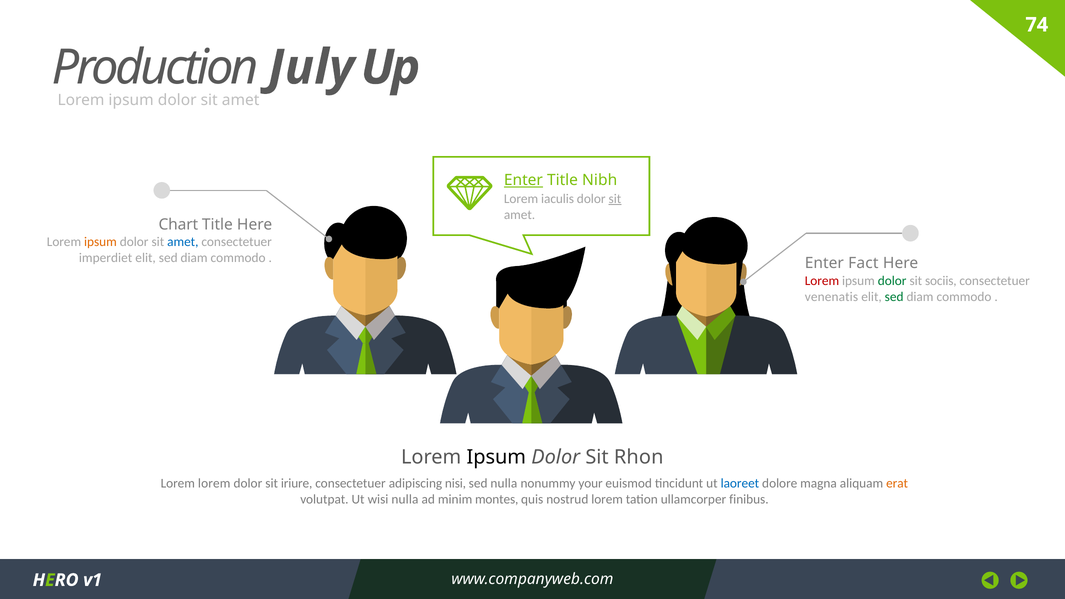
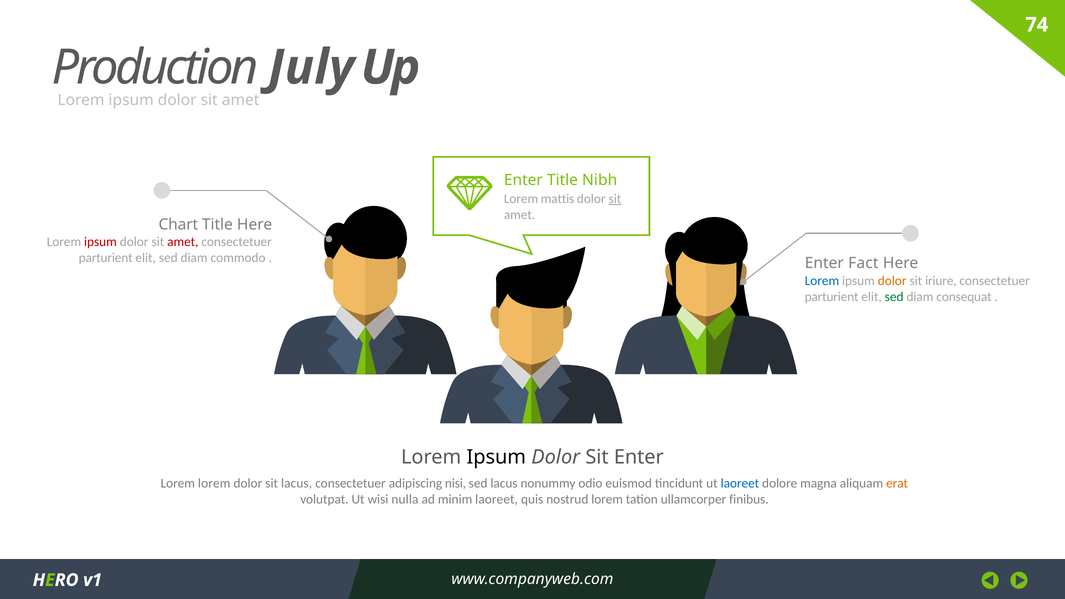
Enter underline: present -> none (523, 180)
iaculis: iaculis -> mattis (558, 199)
ipsum colour: orange -> red (100, 242)
amet colour: blue -> red (183, 242)
imperdiet: imperdiet -> parturient (106, 258)
Lorem colour: red -> blue (822, 281)
dolor colour: green -> orange (892, 281)
sociis: sociis -> iriure (941, 281)
venenatis: venenatis -> parturient (832, 297)
commodo: commodo -> consequat (964, 297)
Sit Rhon: Rhon -> Enter (639, 457)
sit iriure: iriure -> lacus (297, 484)
sed nulla: nulla -> lacus (504, 484)
your: your -> odio (590, 484)
minim montes: montes -> laoreet (497, 500)
